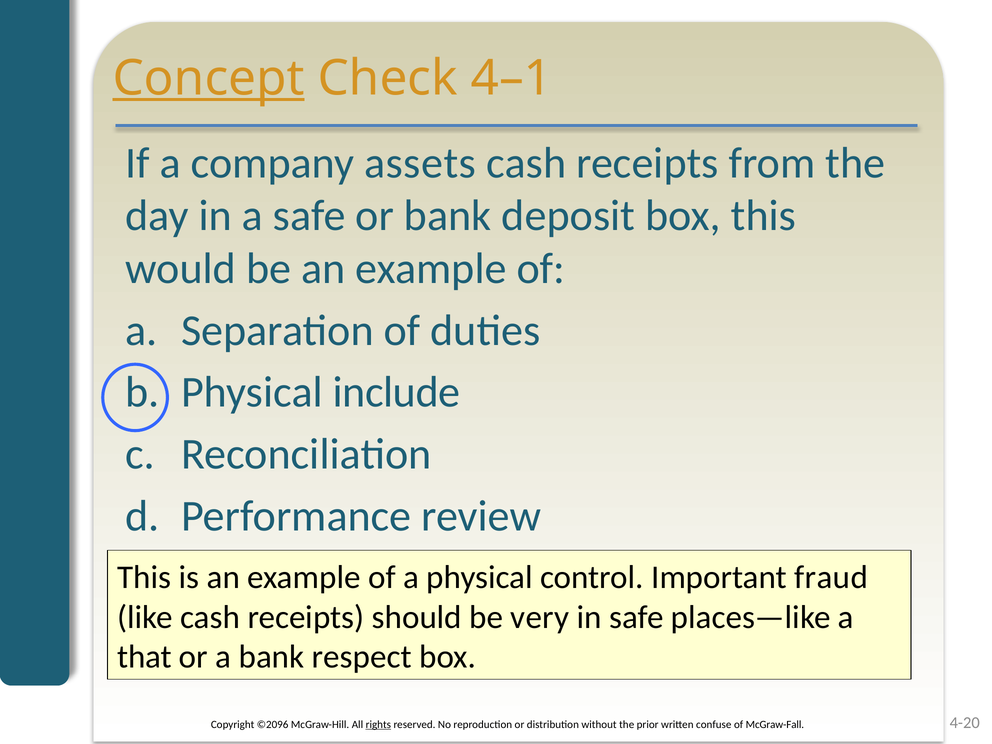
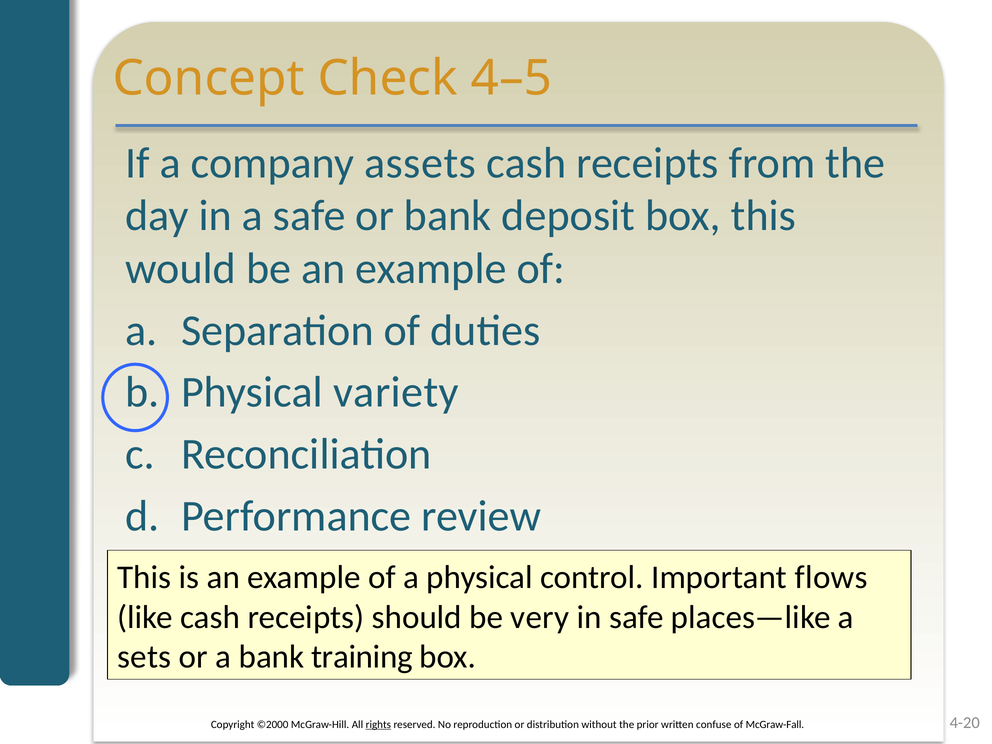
Concept underline: present -> none (209, 78)
4–1: 4–1 -> 4–5 (511, 78)
include: include -> variety (396, 392)
fraud: fraud -> flows (831, 577)
that: that -> sets (144, 657)
respect: respect -> training (362, 657)
©2096: ©2096 -> ©2000 (273, 724)
